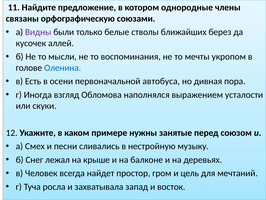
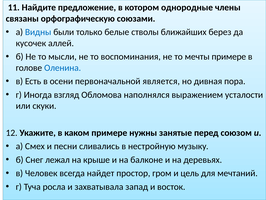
Видны colour: purple -> blue (38, 32)
мечты укропом: укропом -> примере (229, 57)
автобуса: автобуса -> является (161, 81)
